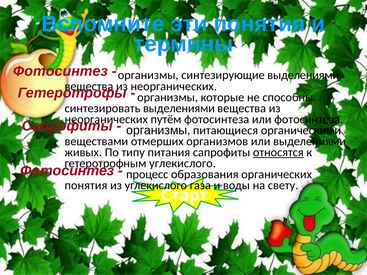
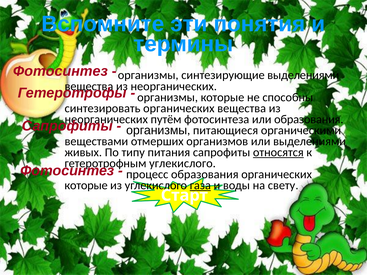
синтезировать выделениями: выделениями -> органических (179, 109)
или фотосинтеза: фотосинтеза -> образования (309, 120)
понятия: понятия -> которые (86, 186)
газа underline: none -> present (200, 186)
